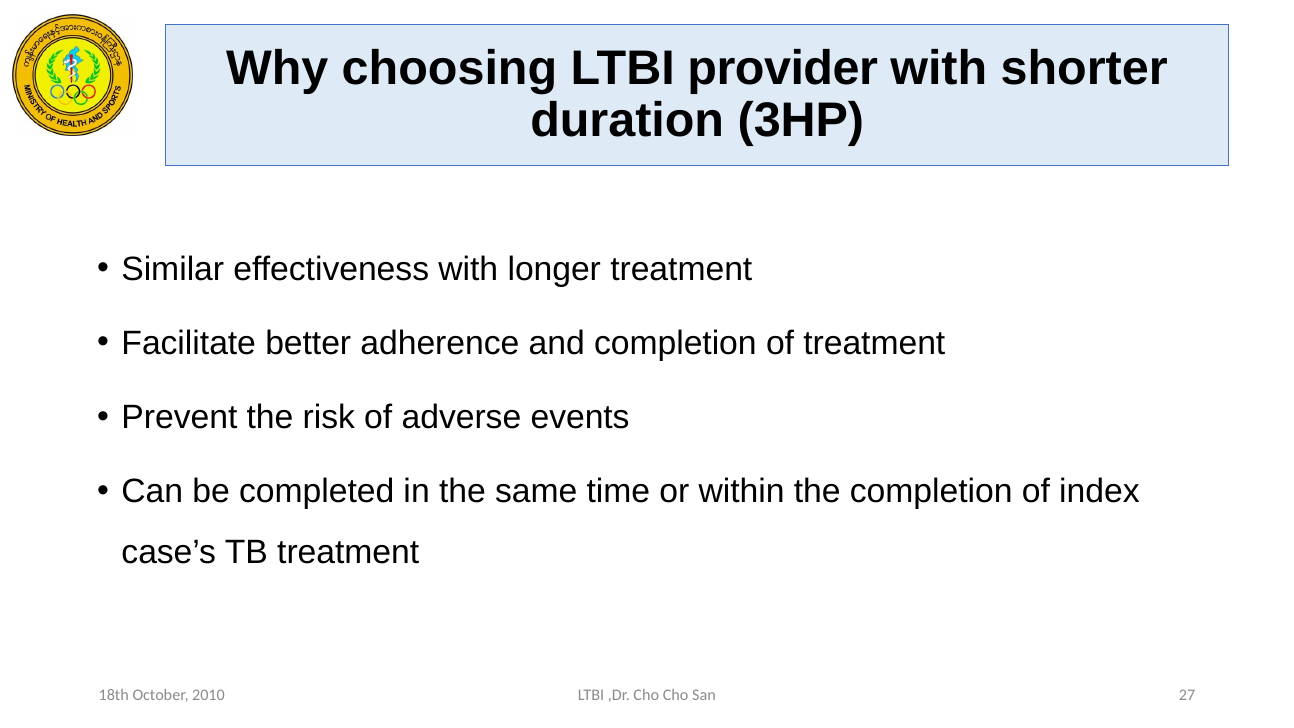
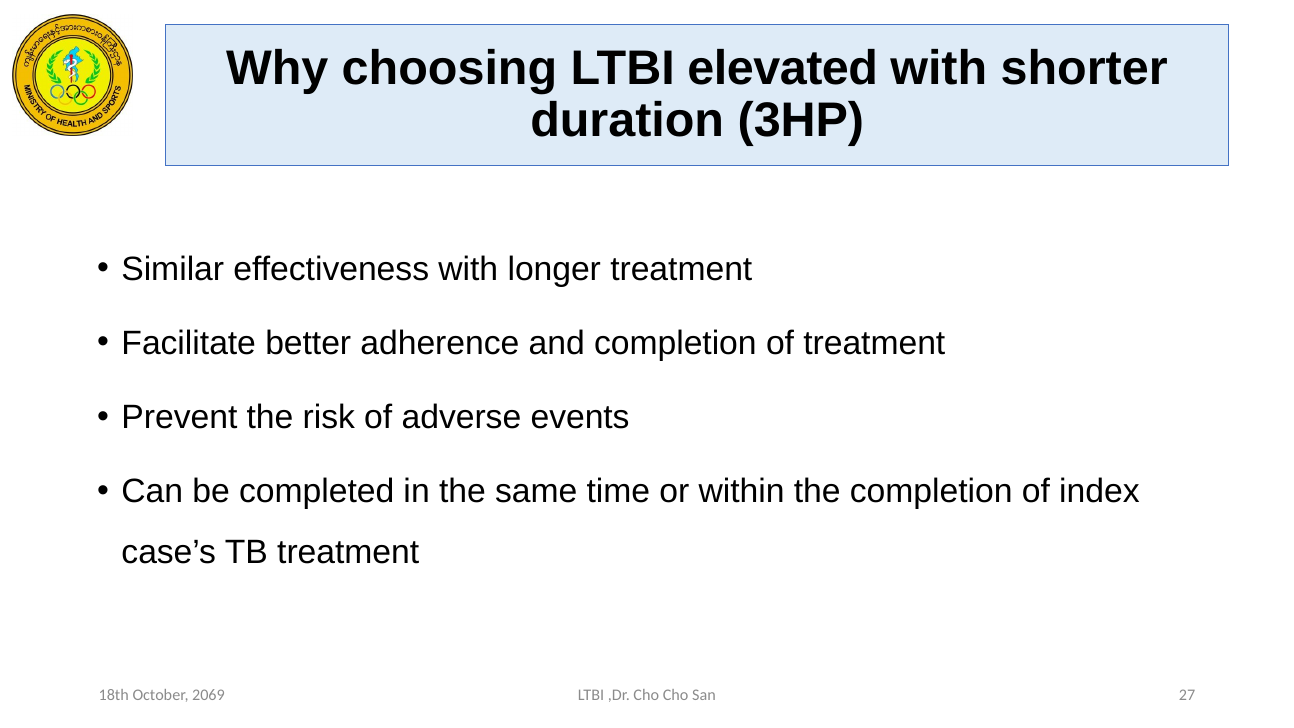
provider: provider -> elevated (783, 68)
2010: 2010 -> 2069 (208, 695)
